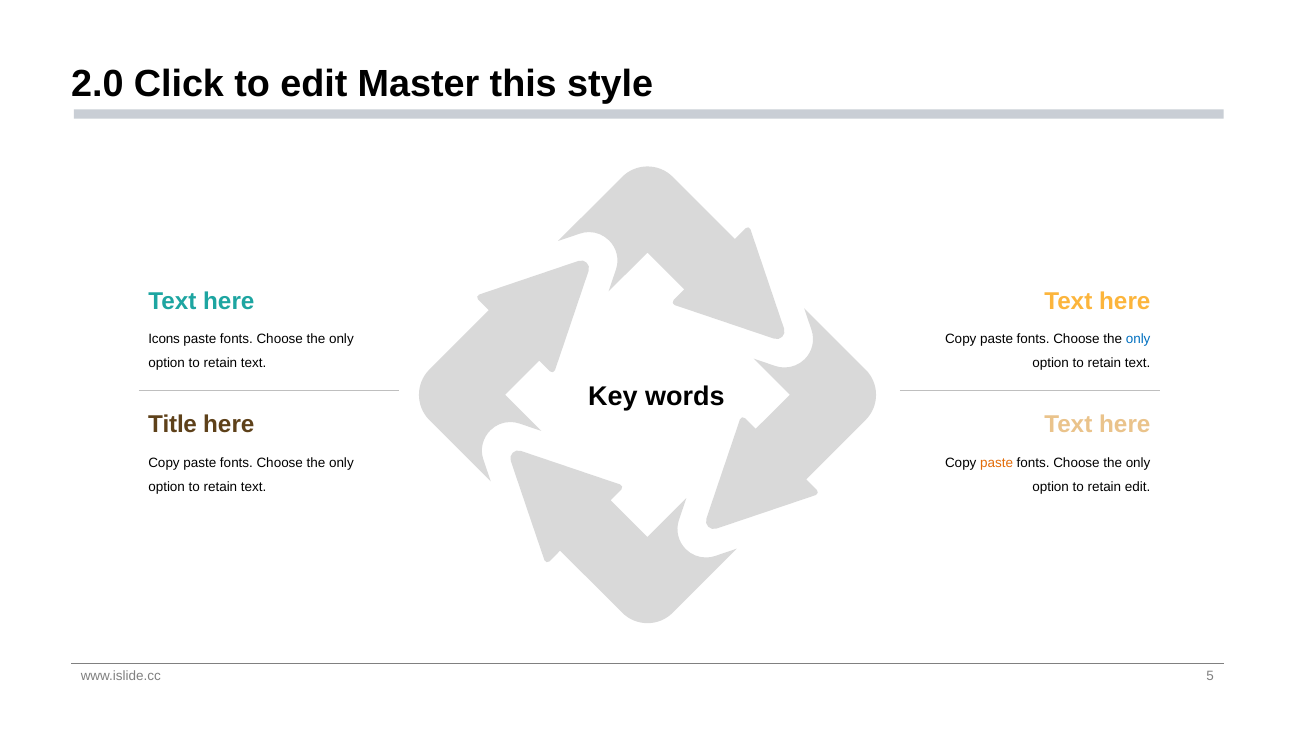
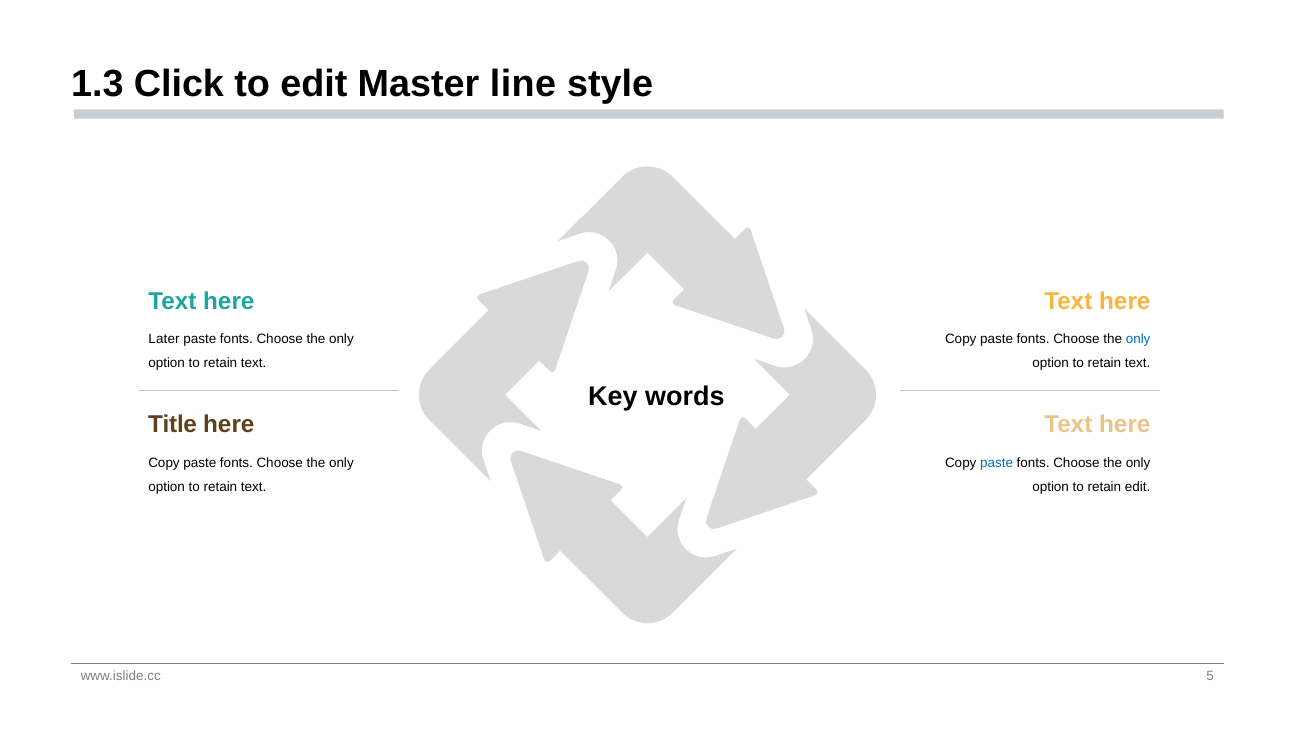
2.0: 2.0 -> 1.3 (97, 84)
this: this -> line (523, 84)
Icons: Icons -> Later (164, 339)
paste colour: orange -> blue (997, 463)
